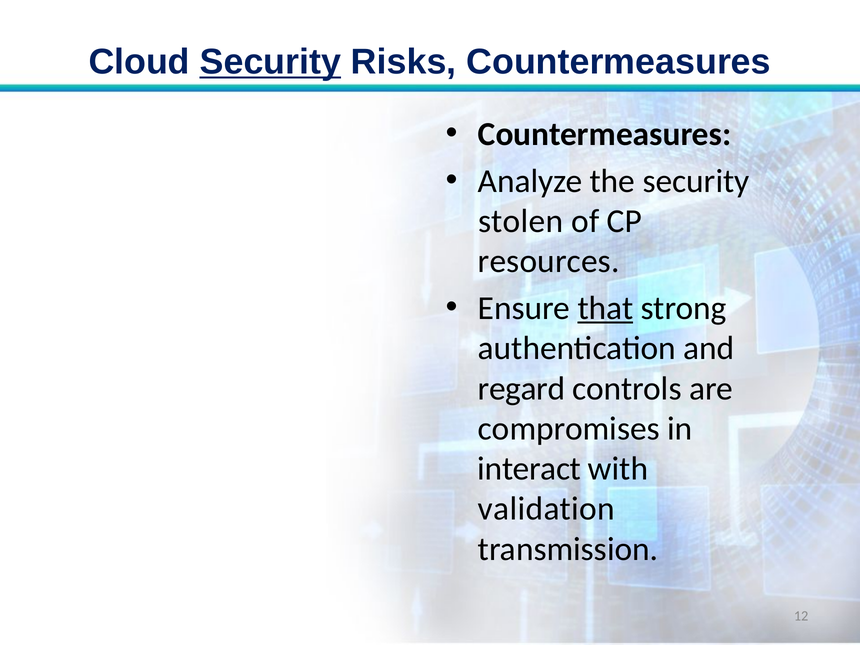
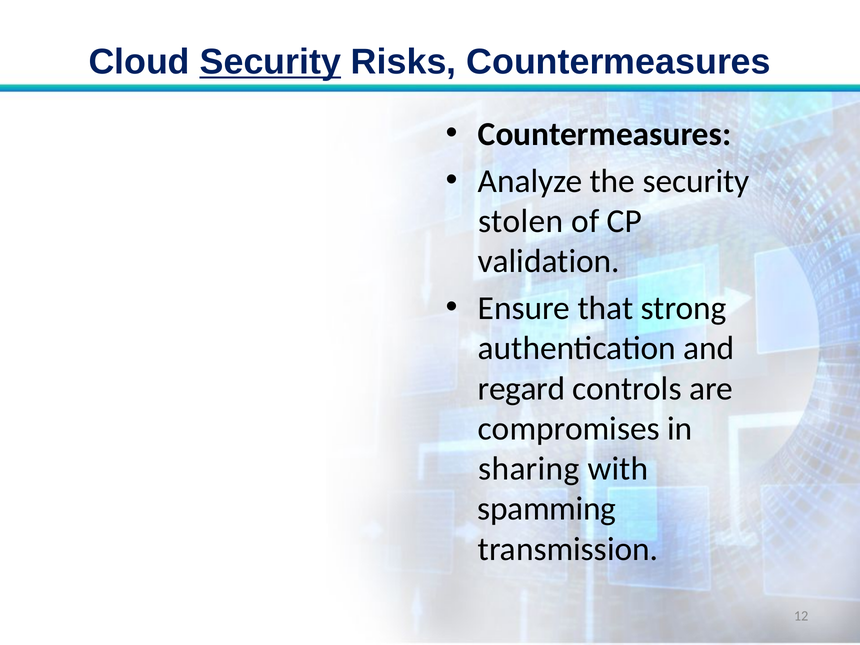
resources: resources -> validation (549, 261)
that underline: present -> none (605, 308)
interact: interact -> sharing (529, 469)
validation: validation -> spamming (547, 509)
